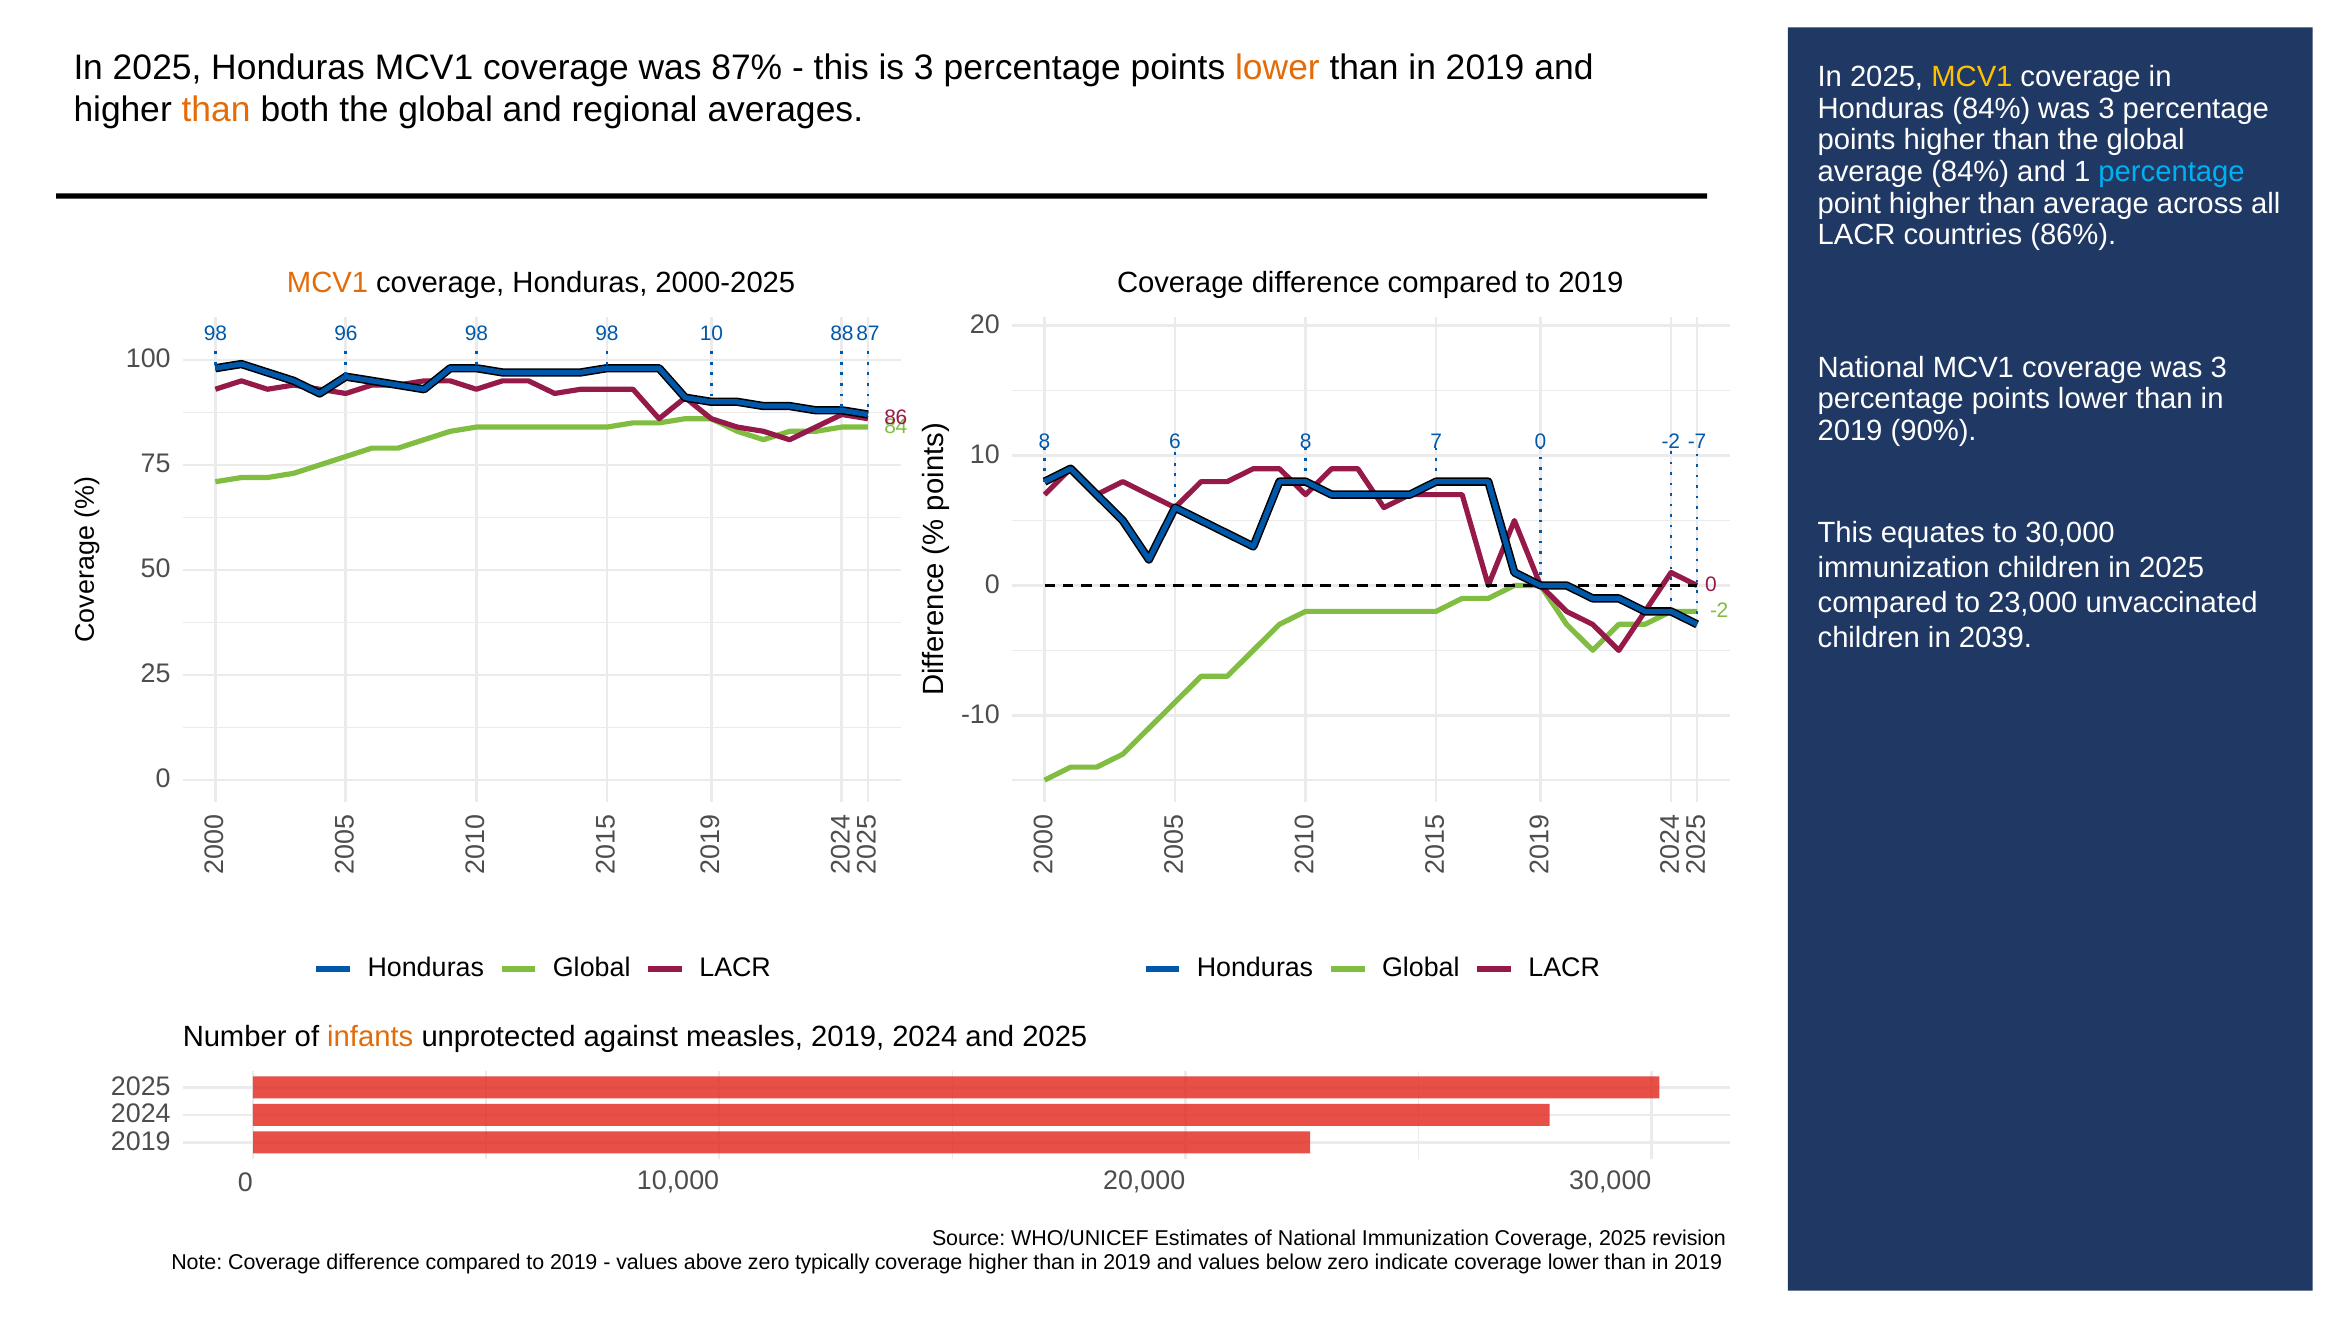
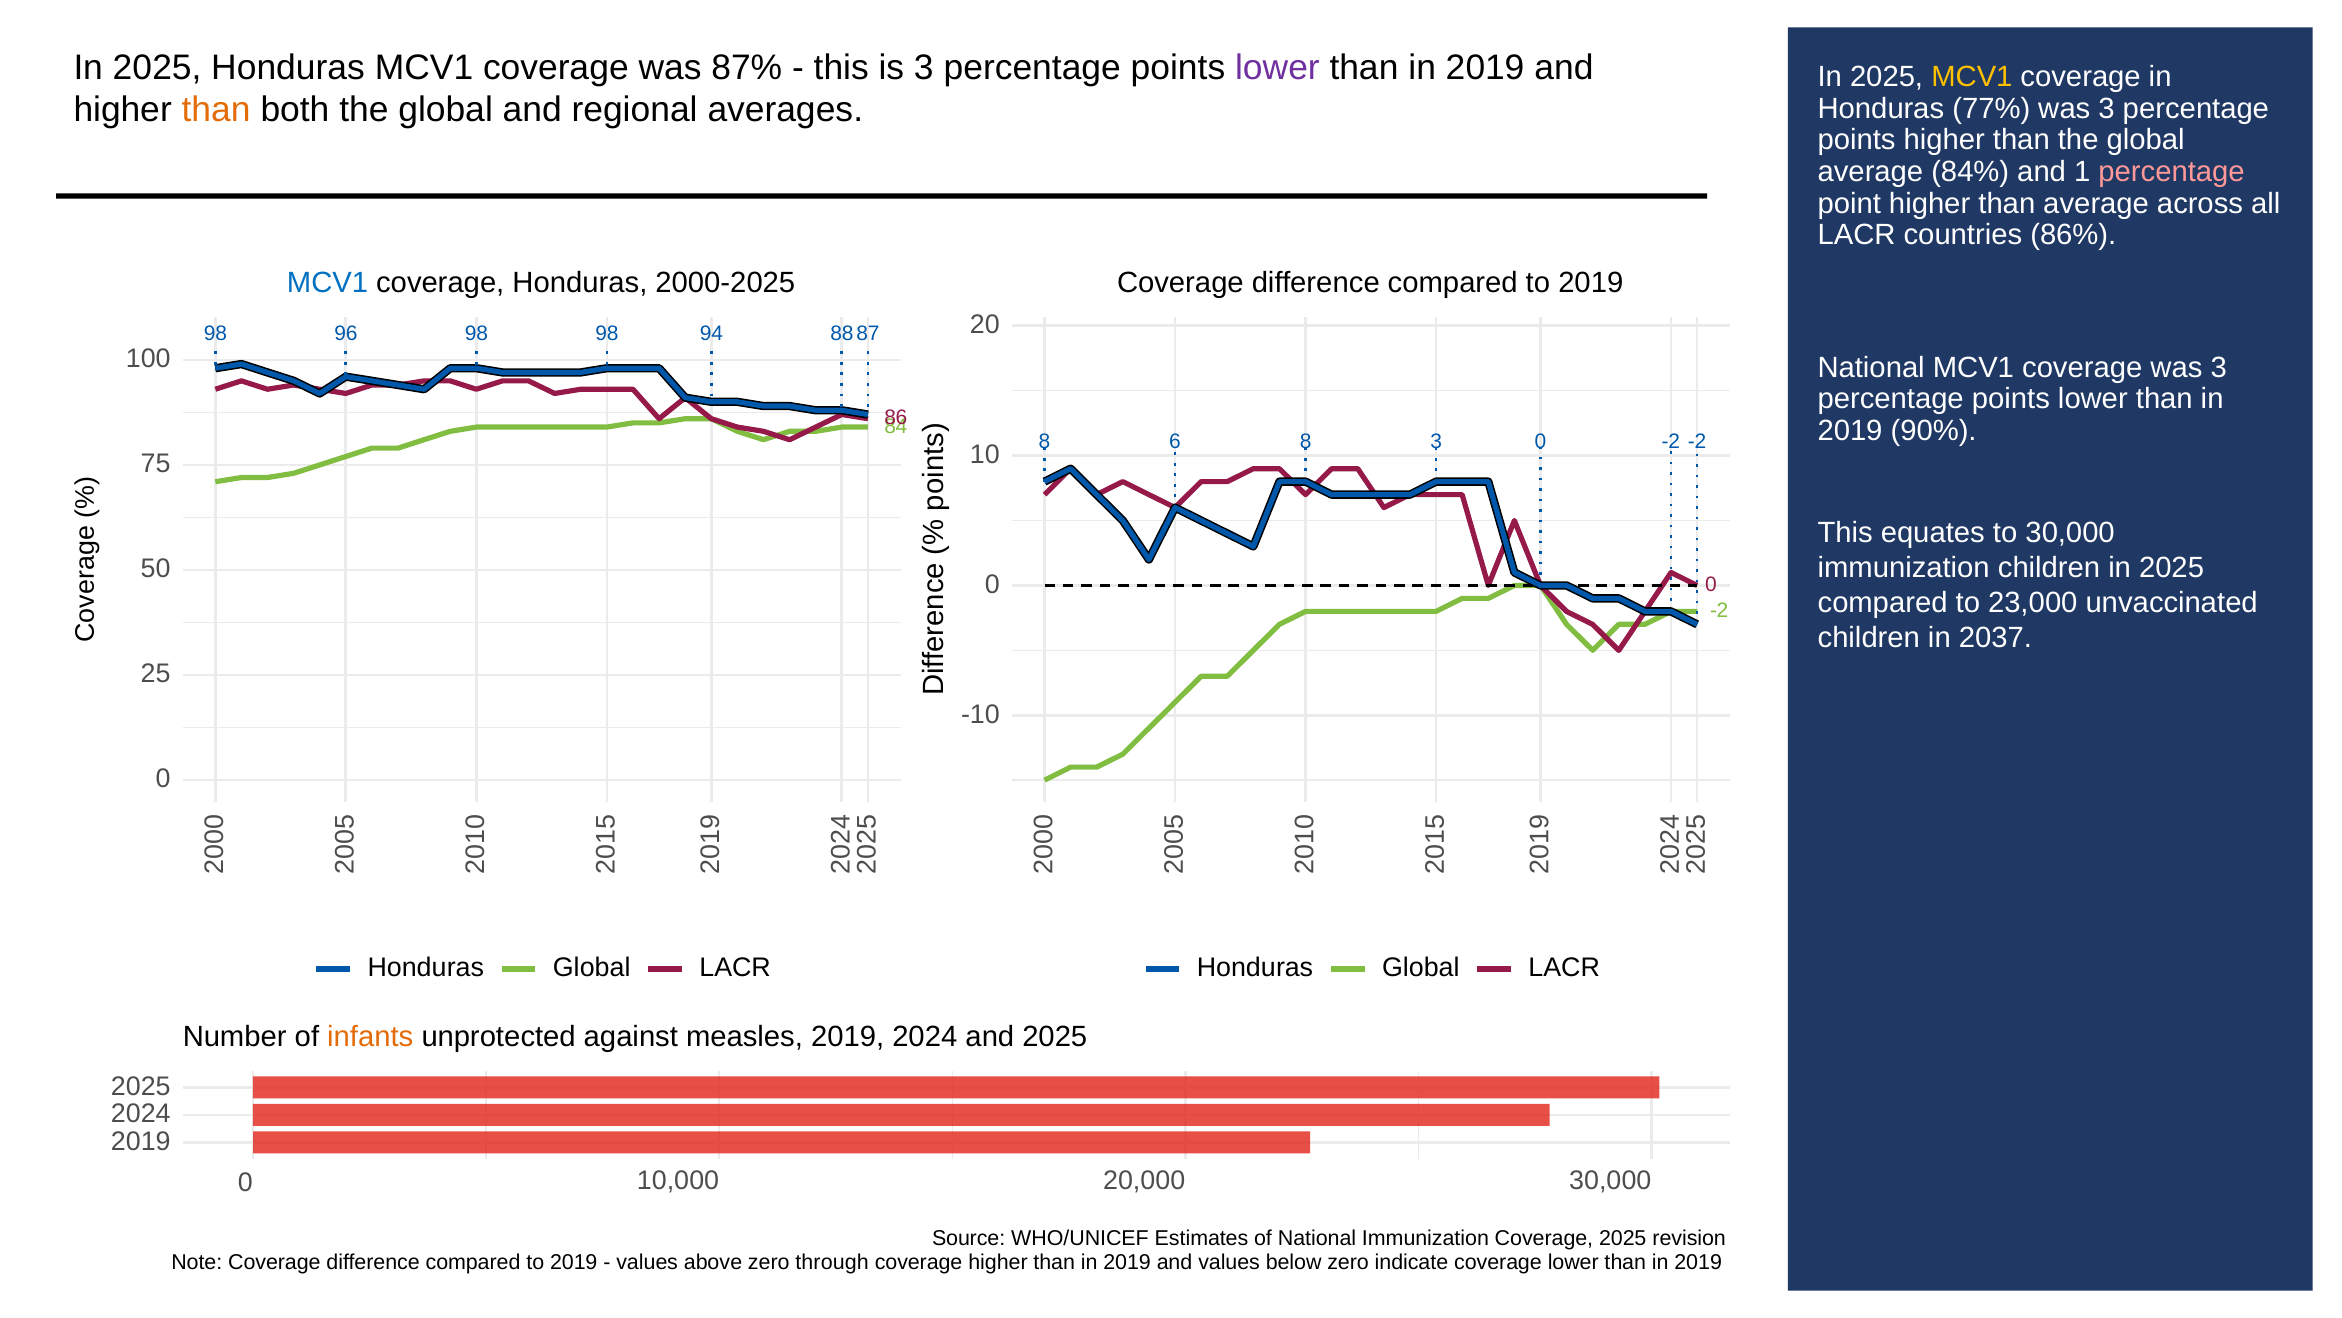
lower colour: orange -> purple (1277, 67)
Honduras 84%: 84% -> 77% (1991, 109)
percentage colour: light blue -> pink (2172, 172)
MCV1 colour: orange -> blue (328, 282)
98 10: 10 -> 94 (711, 333)
8 7: 7 -> 3 (1436, 442)
0 -2 -7: -7 -> -2 (1697, 442)
2039: 2039 -> 2037 (1995, 638)
typically: typically -> through (832, 1261)
